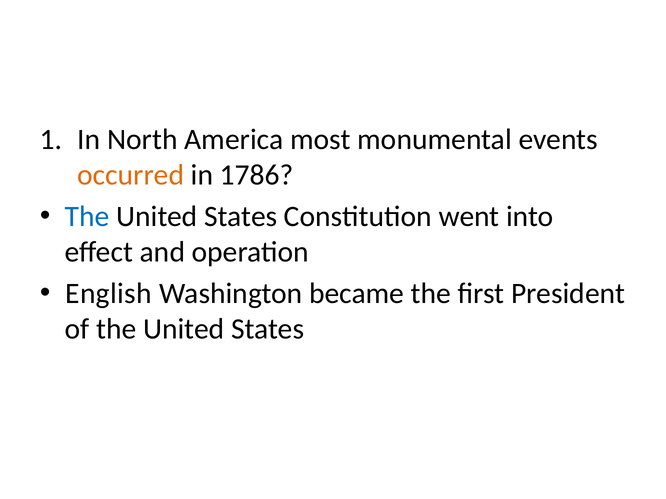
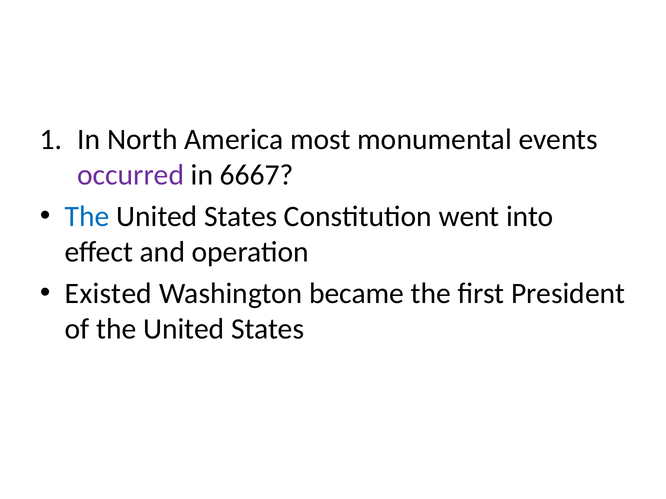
occurred colour: orange -> purple (131, 175)
1786: 1786 -> 6667 (257, 175)
English: English -> Existed (108, 294)
